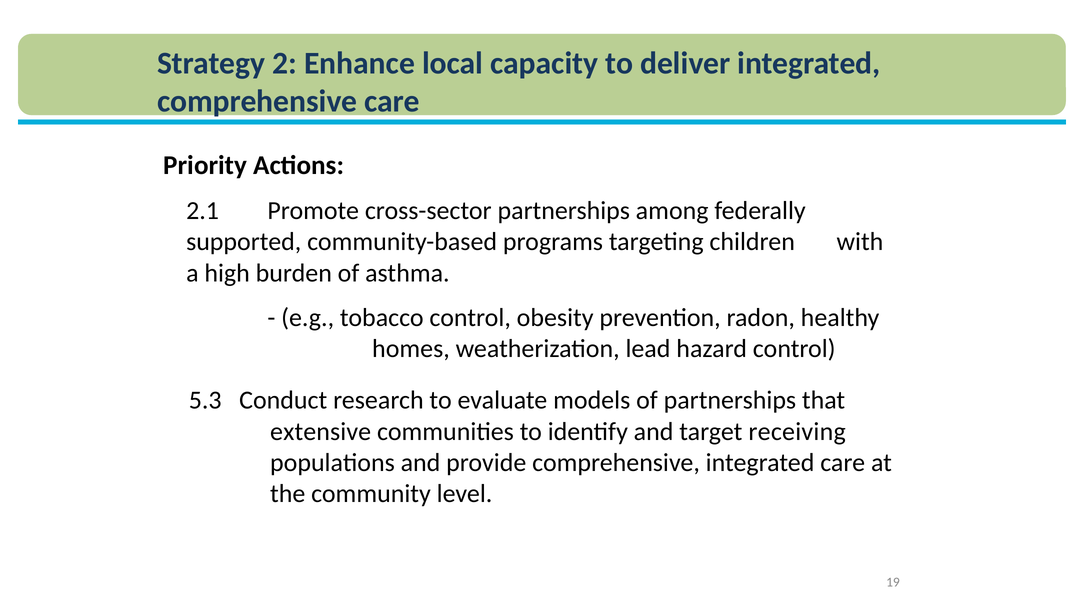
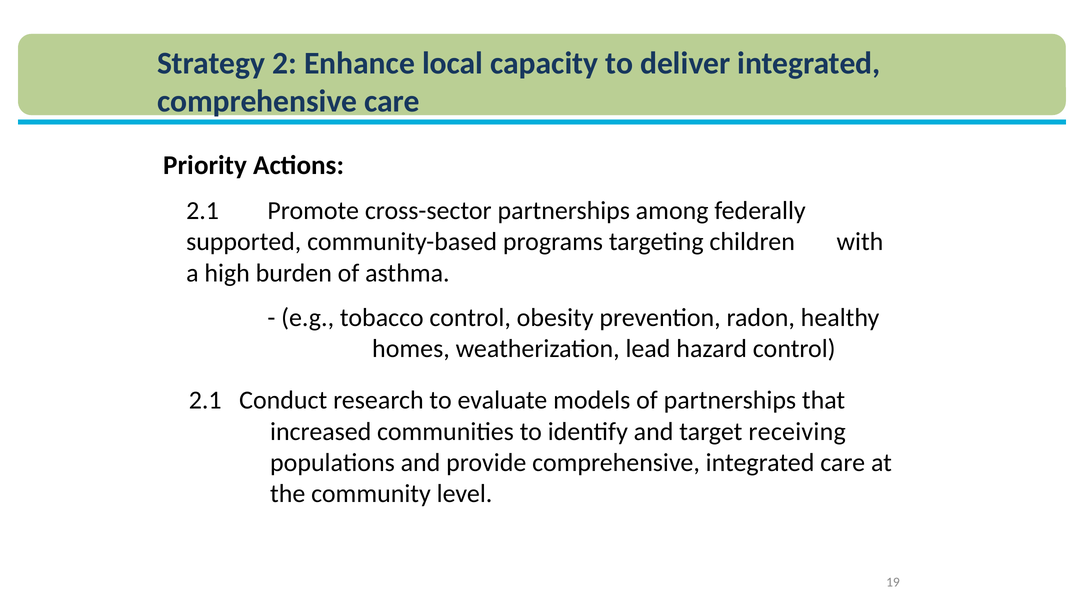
5.3: 5.3 -> 2.1 (205, 400)
extensive: extensive -> increased (321, 431)
